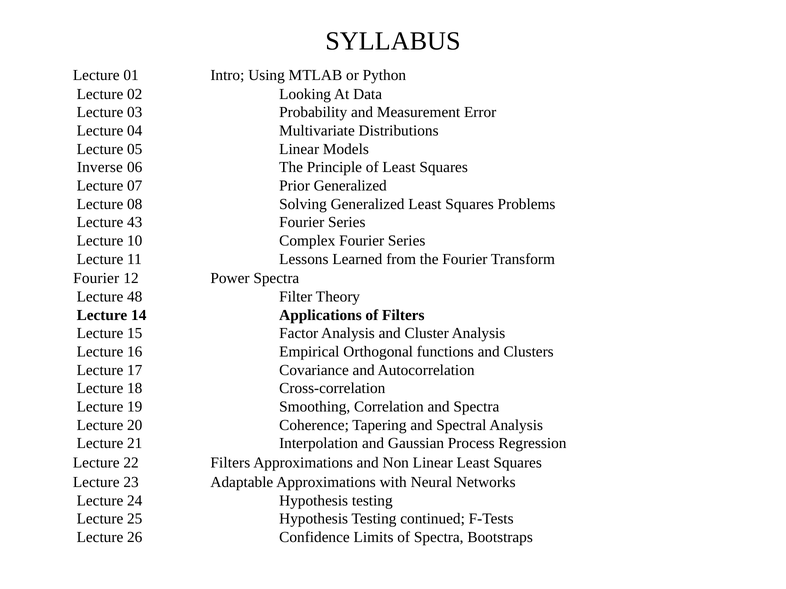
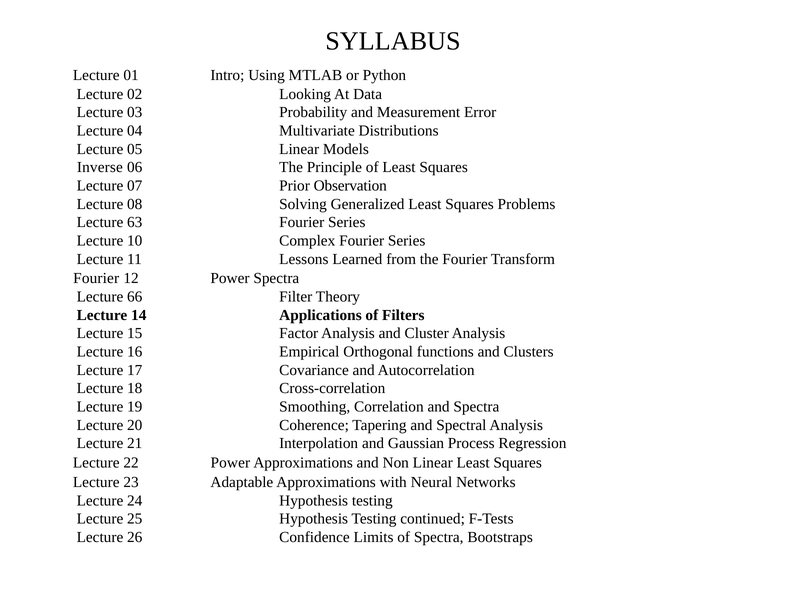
Prior Generalized: Generalized -> Observation (350, 186)
43: 43 -> 63 (135, 223)
48: 48 -> 66 (135, 297)
22 Filters: Filters -> Power (230, 463)
